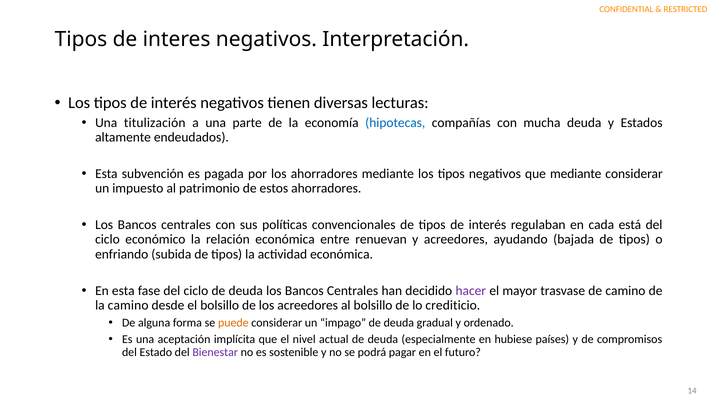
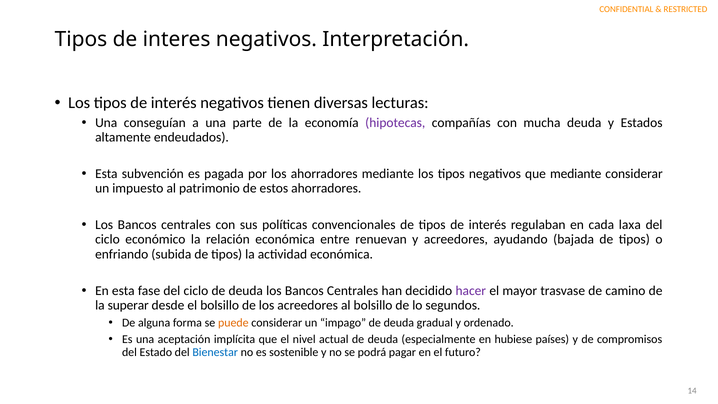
titulización: titulización -> conseguían (155, 123)
hipotecas colour: blue -> purple (395, 123)
está: está -> laxa (630, 225)
la camino: camino -> superar (128, 305)
crediticio: crediticio -> segundos (453, 305)
Bienestar colour: purple -> blue (215, 352)
